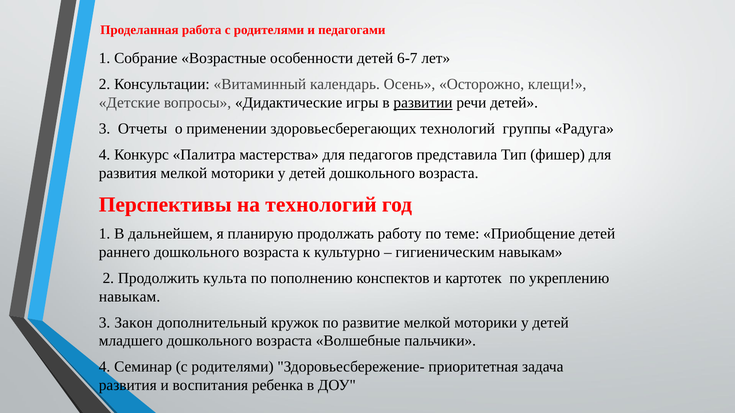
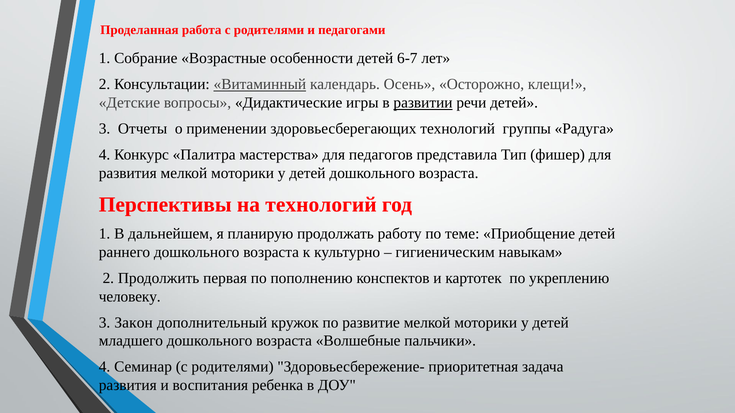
Витаминный underline: none -> present (260, 85)
культа: культа -> первая (225, 278)
навыкам: навыкам -> человеку (130, 297)
